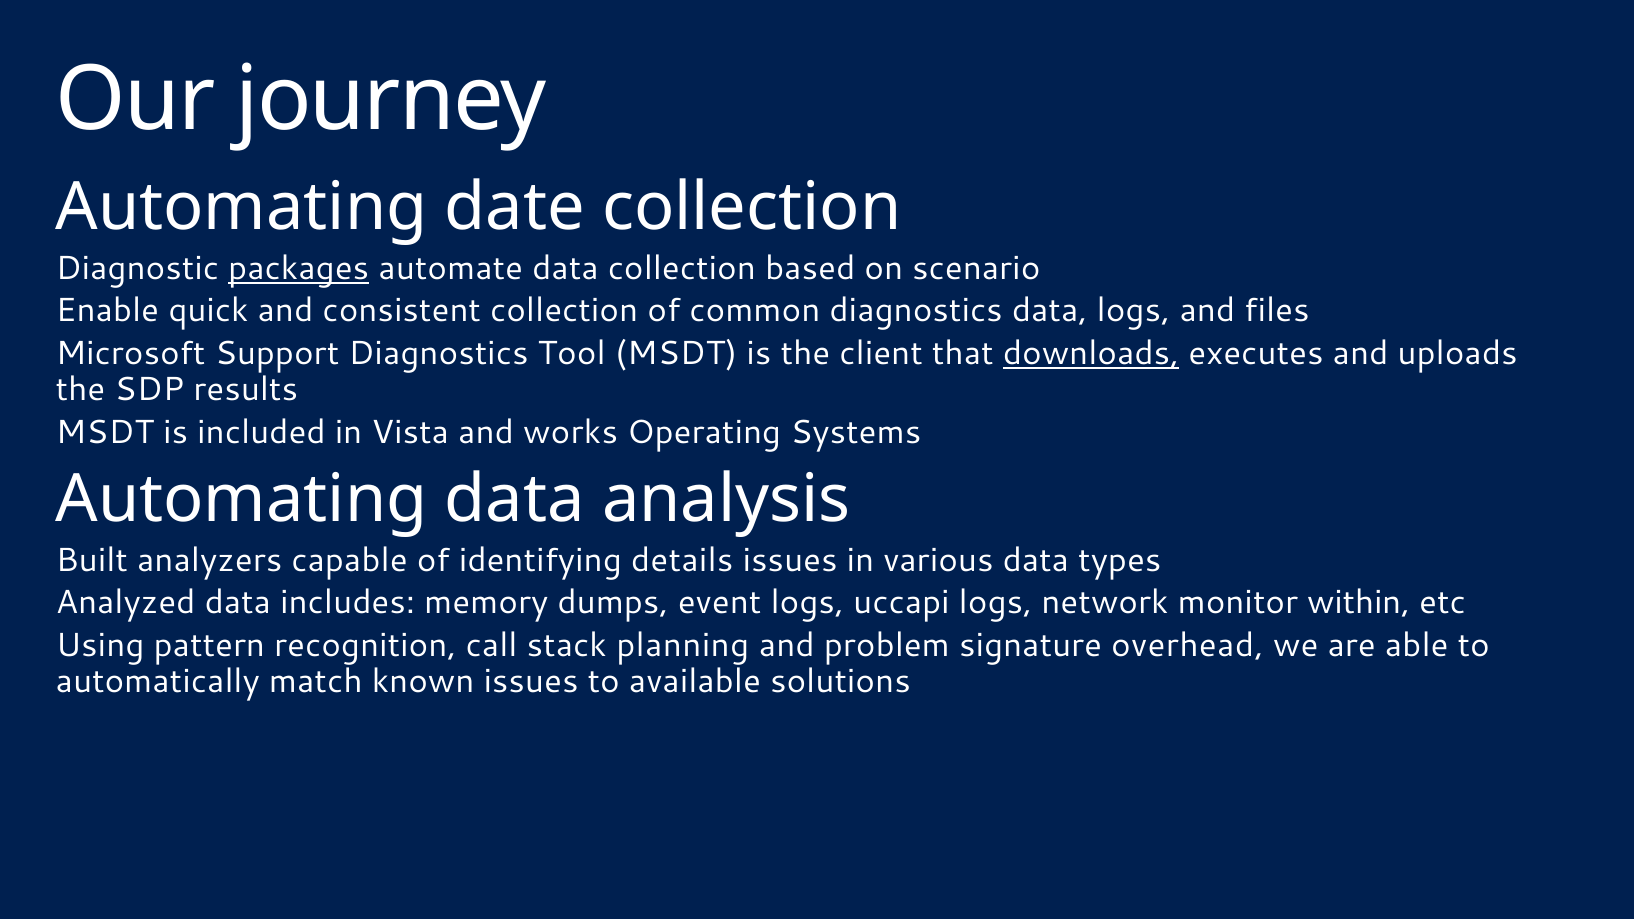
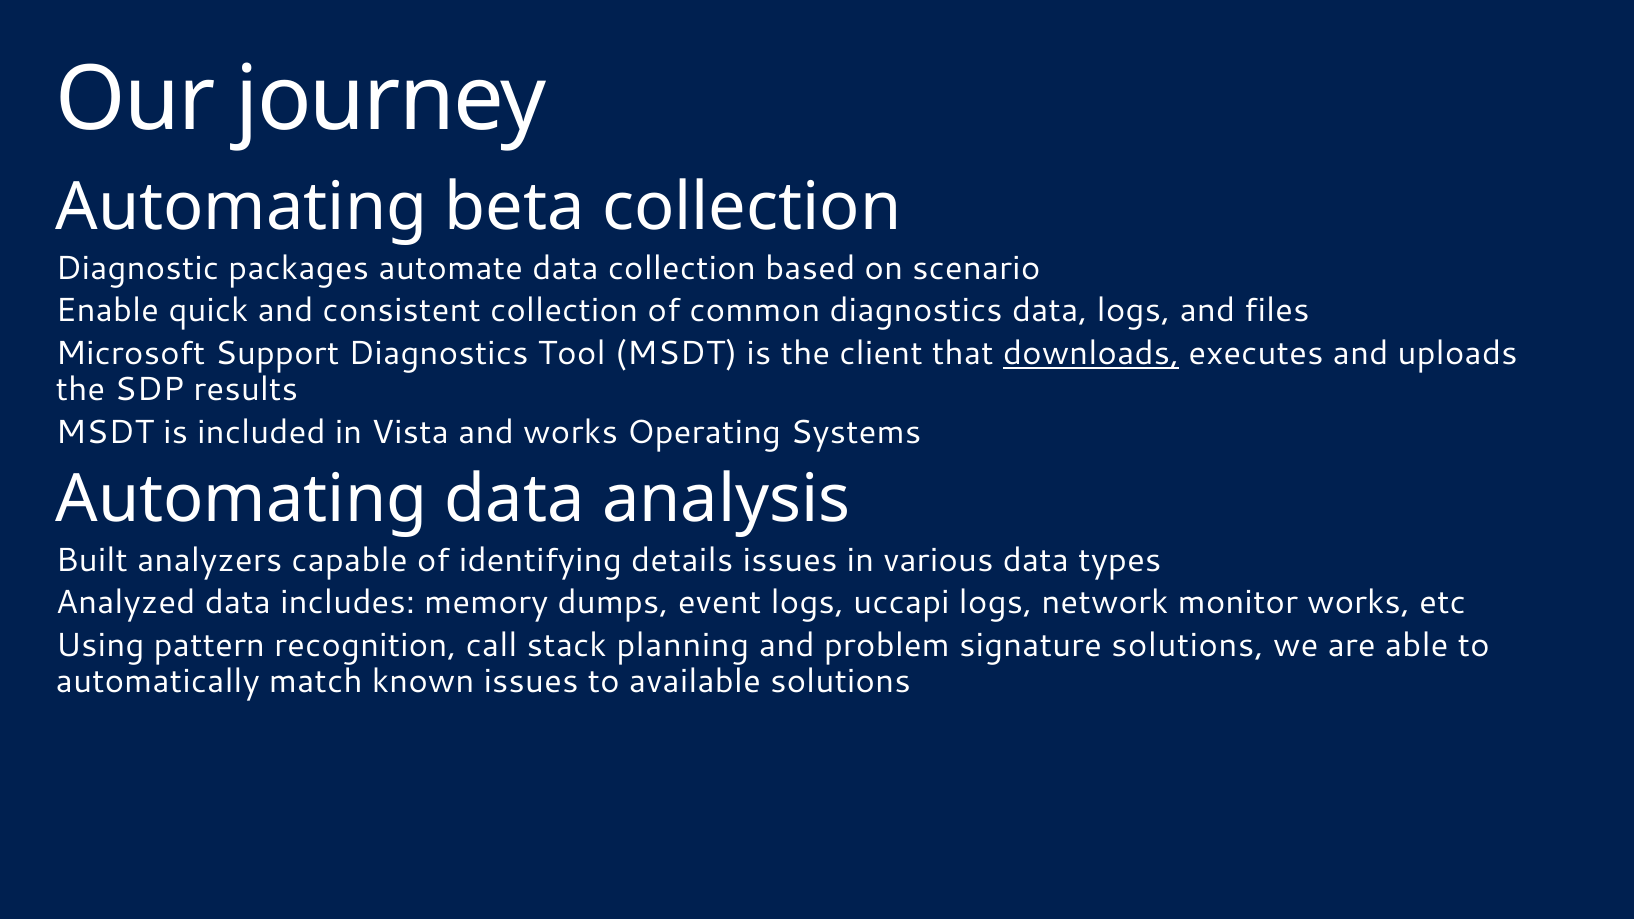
date: date -> beta (515, 207)
packages underline: present -> none (299, 268)
monitor within: within -> works (1359, 603)
signature overhead: overhead -> solutions (1188, 646)
